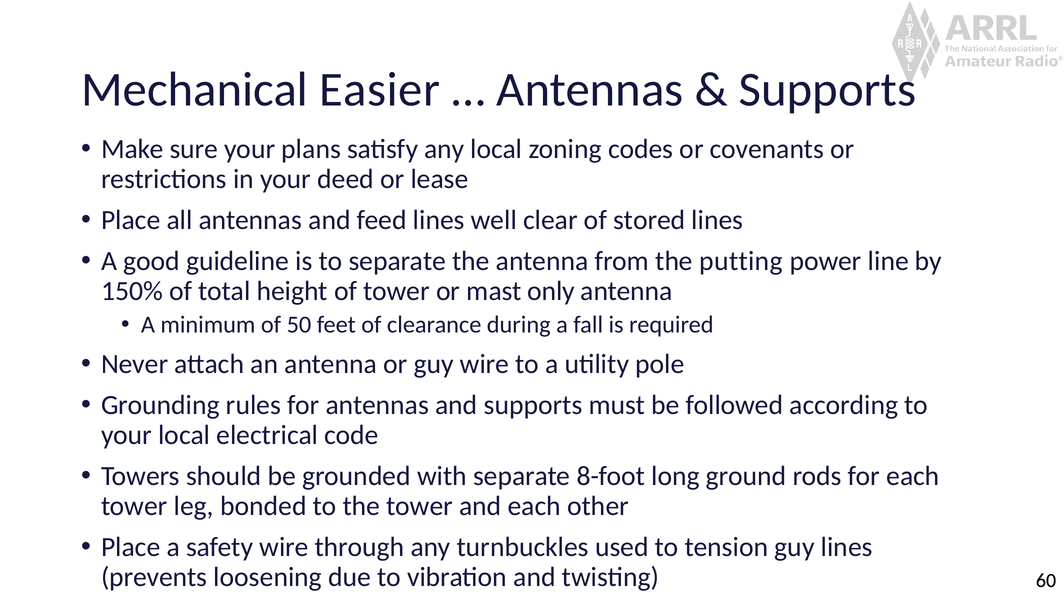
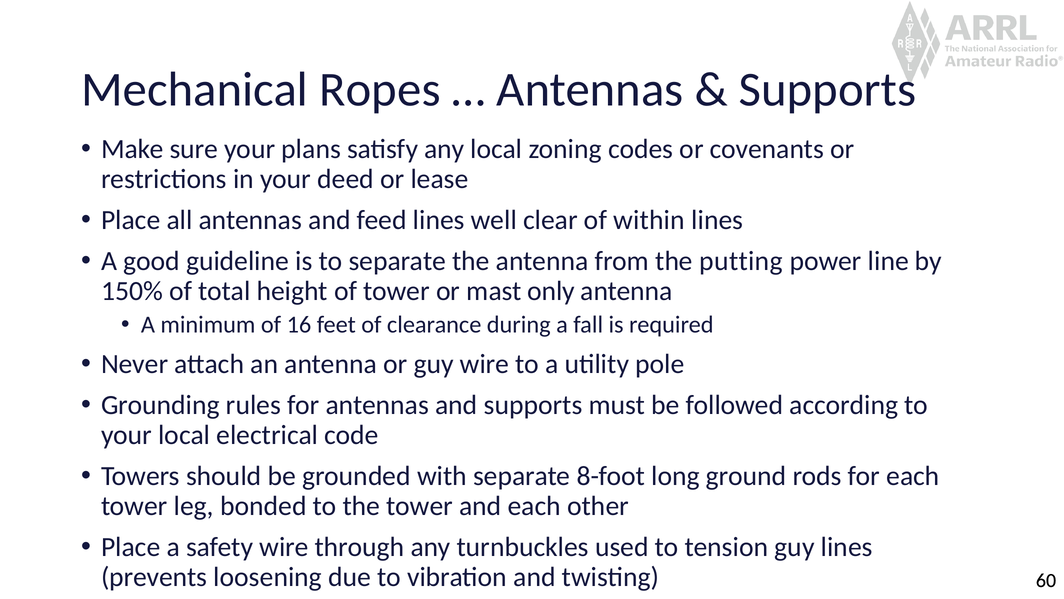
Easier: Easier -> Ropes (380, 89)
stored: stored -> within (649, 220)
50: 50 -> 16 (299, 324)
